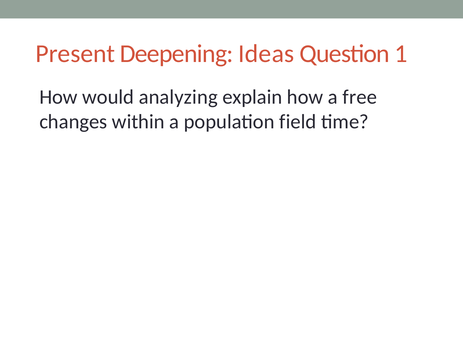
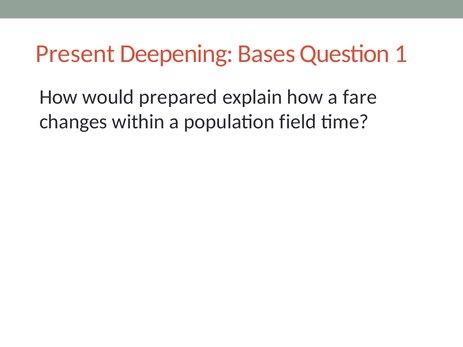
Ideas: Ideas -> Bases (266, 54)
analyzing: analyzing -> prepared (178, 97)
free: free -> fare (360, 97)
